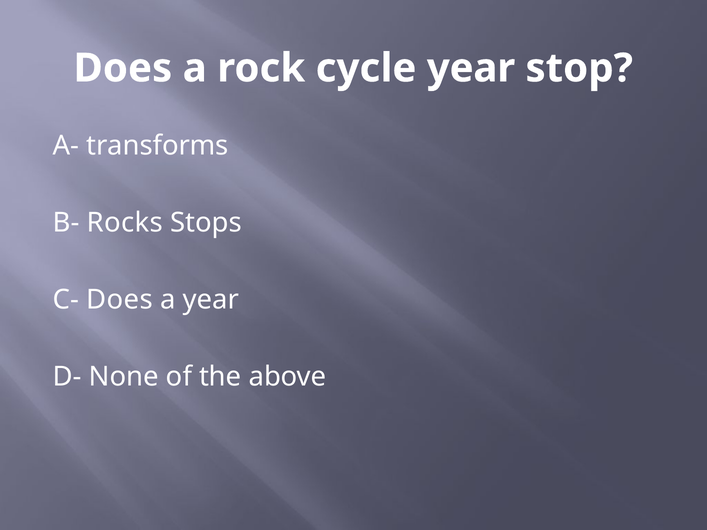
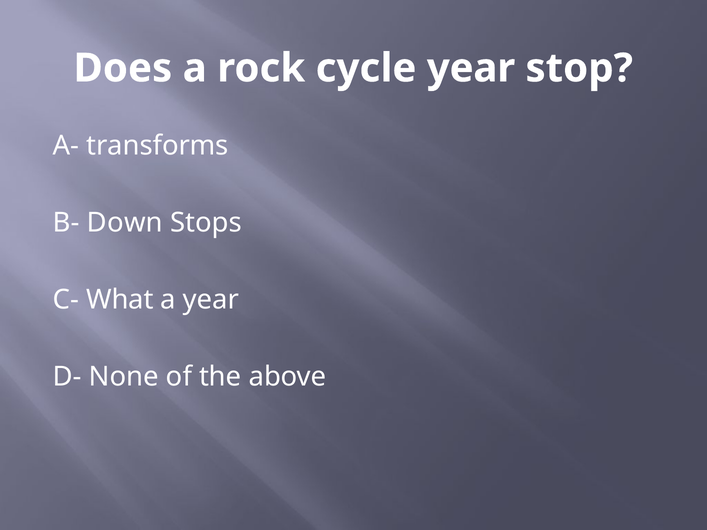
Rocks: Rocks -> Down (125, 223)
C- Does: Does -> What (120, 300)
